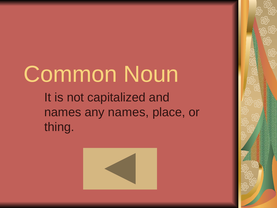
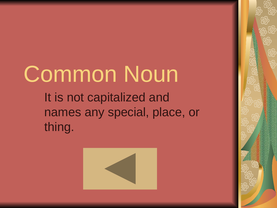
any names: names -> special (129, 112)
